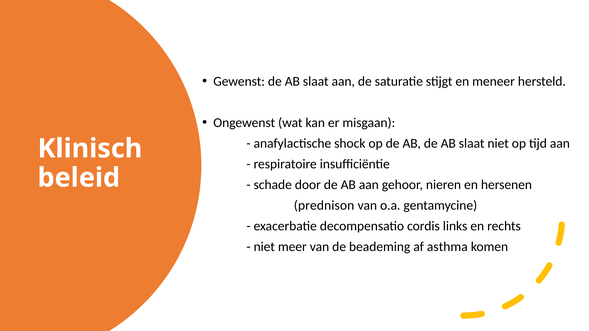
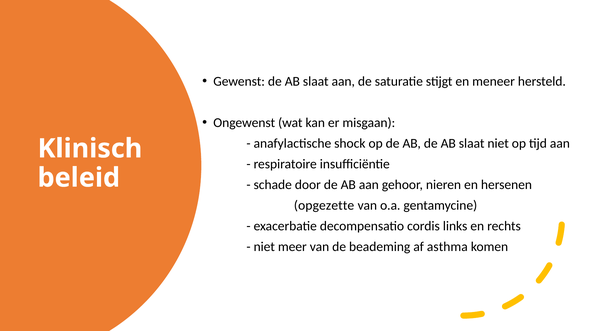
prednison: prednison -> opgezette (324, 206)
